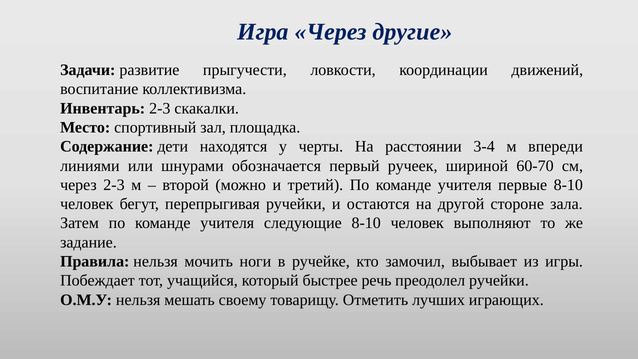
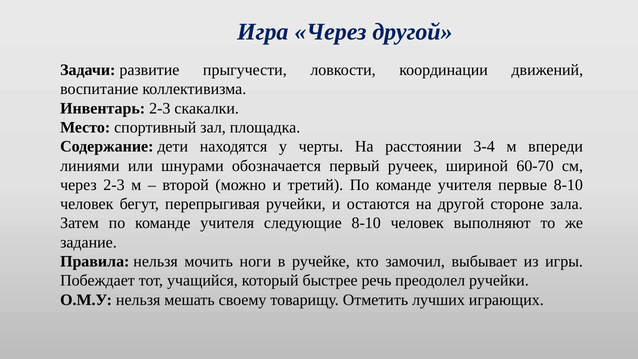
Через другие: другие -> другой (412, 32)
